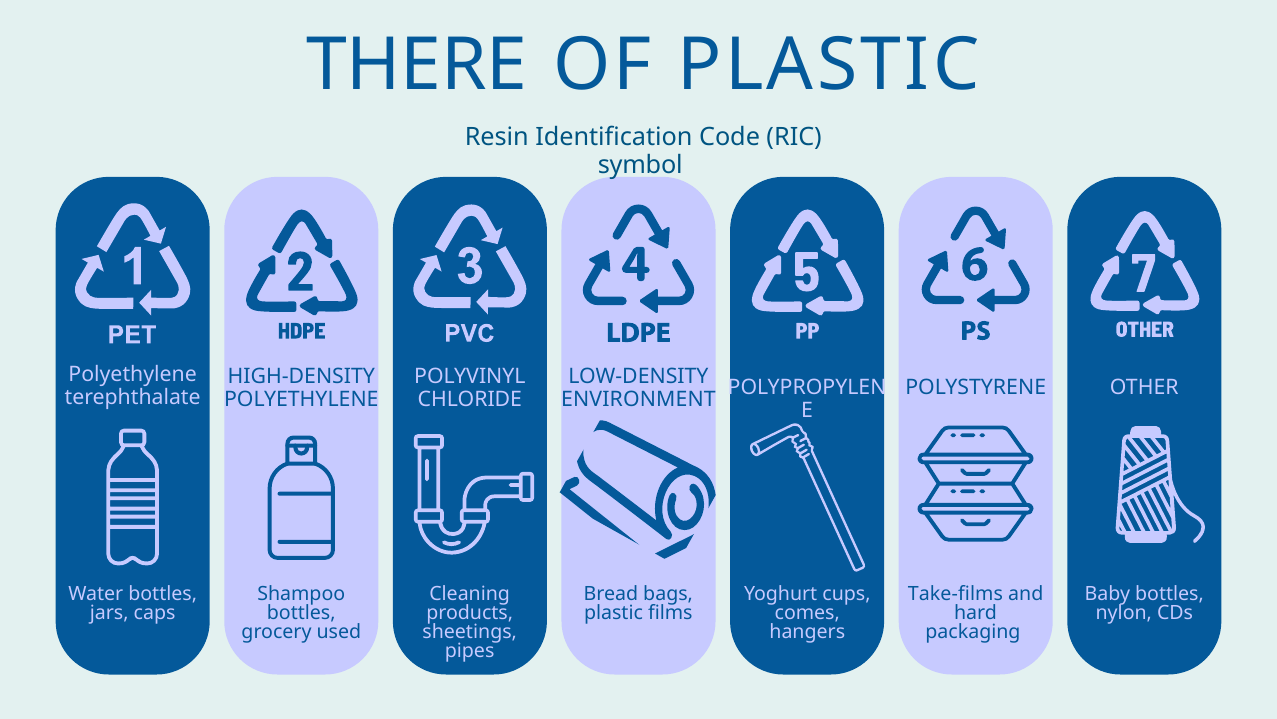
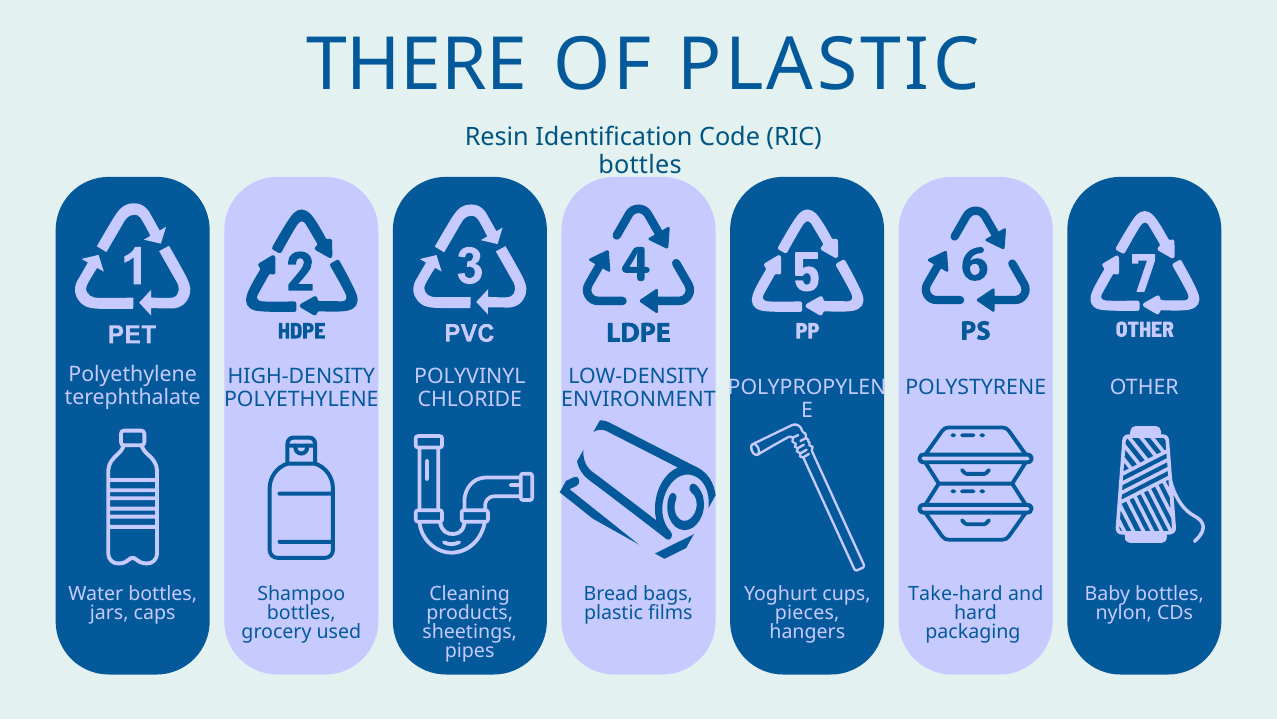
symbol: symbol -> bottles (640, 165)
Take-films: Take-films -> Take-hard (955, 593)
comes: comes -> pieces (807, 612)
